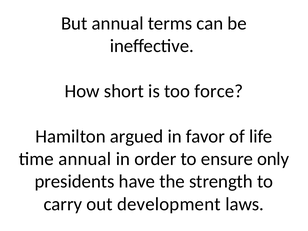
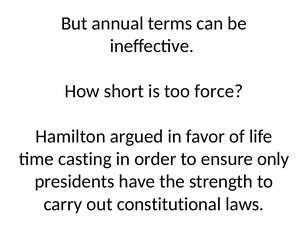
time annual: annual -> casting (85, 159)
development: development -> constitutional (169, 204)
